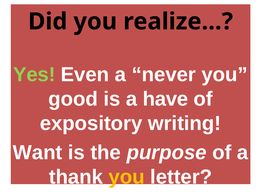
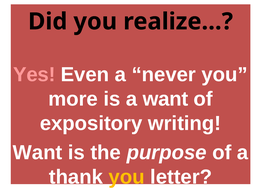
Yes colour: light green -> pink (34, 74)
good: good -> more (73, 99)
a have: have -> want (165, 99)
